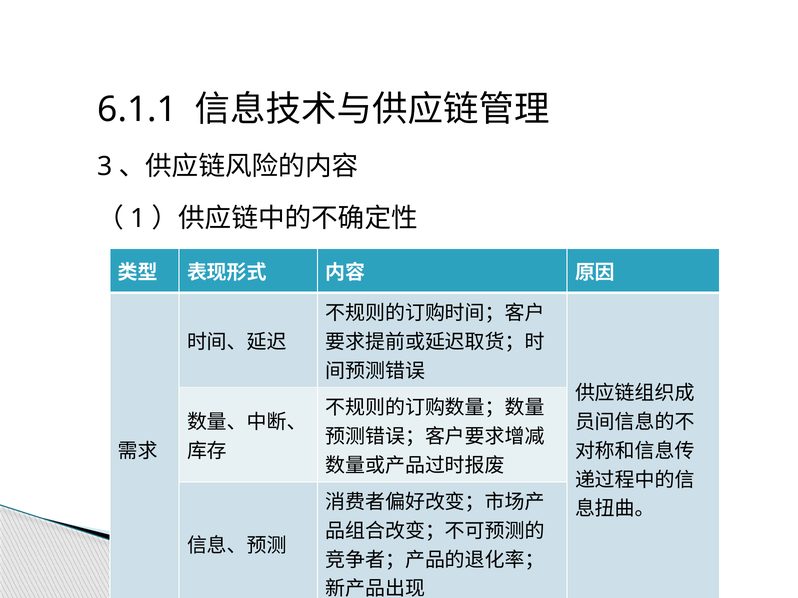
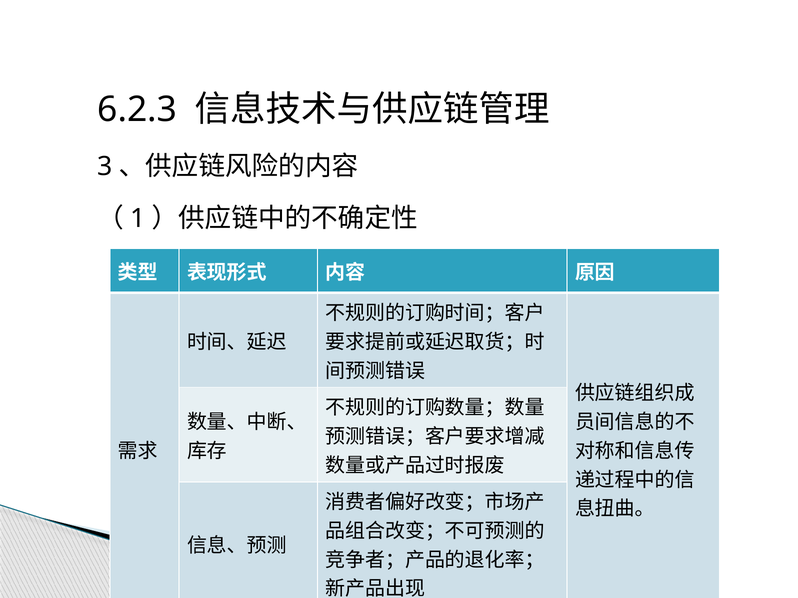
6.1.1: 6.1.1 -> 6.2.3 (137, 109)
